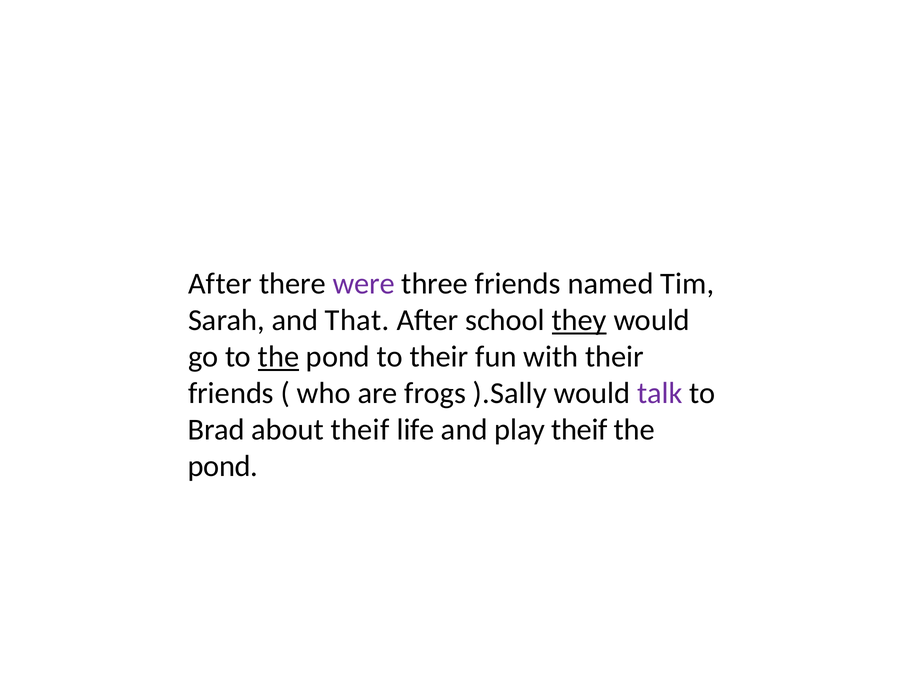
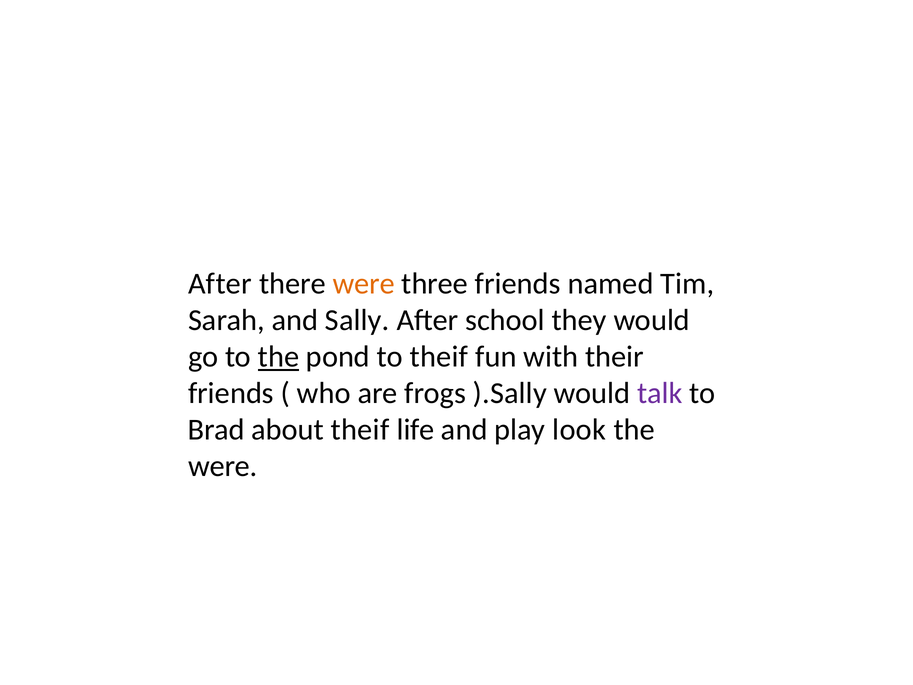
were colour: purple -> orange (364, 284)
That: That -> Sally (357, 320)
they underline: present -> none (579, 320)
to their: their -> theif (439, 357)
play theif: theif -> look (579, 430)
pond: pond -> were (223, 466)
